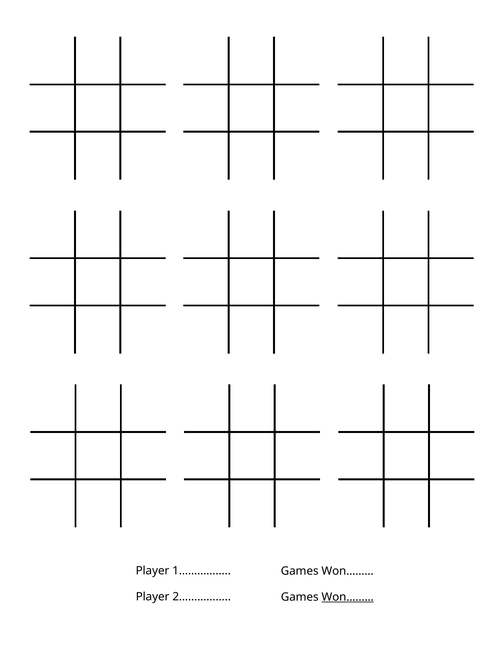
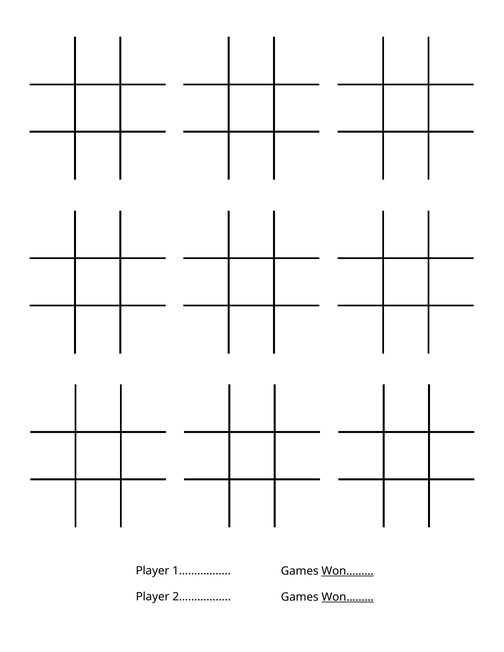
Won……… underline: none -> present (348, 571)
